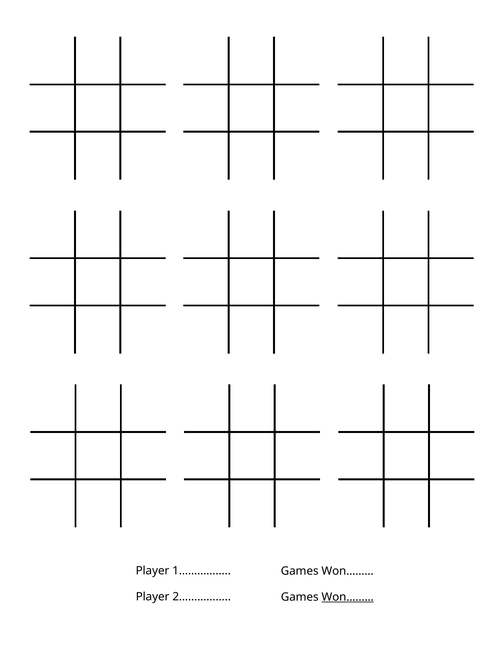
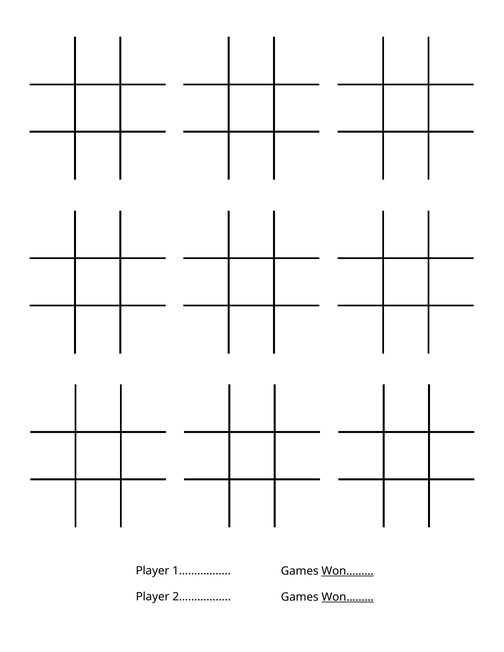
Won……… underline: none -> present (348, 571)
